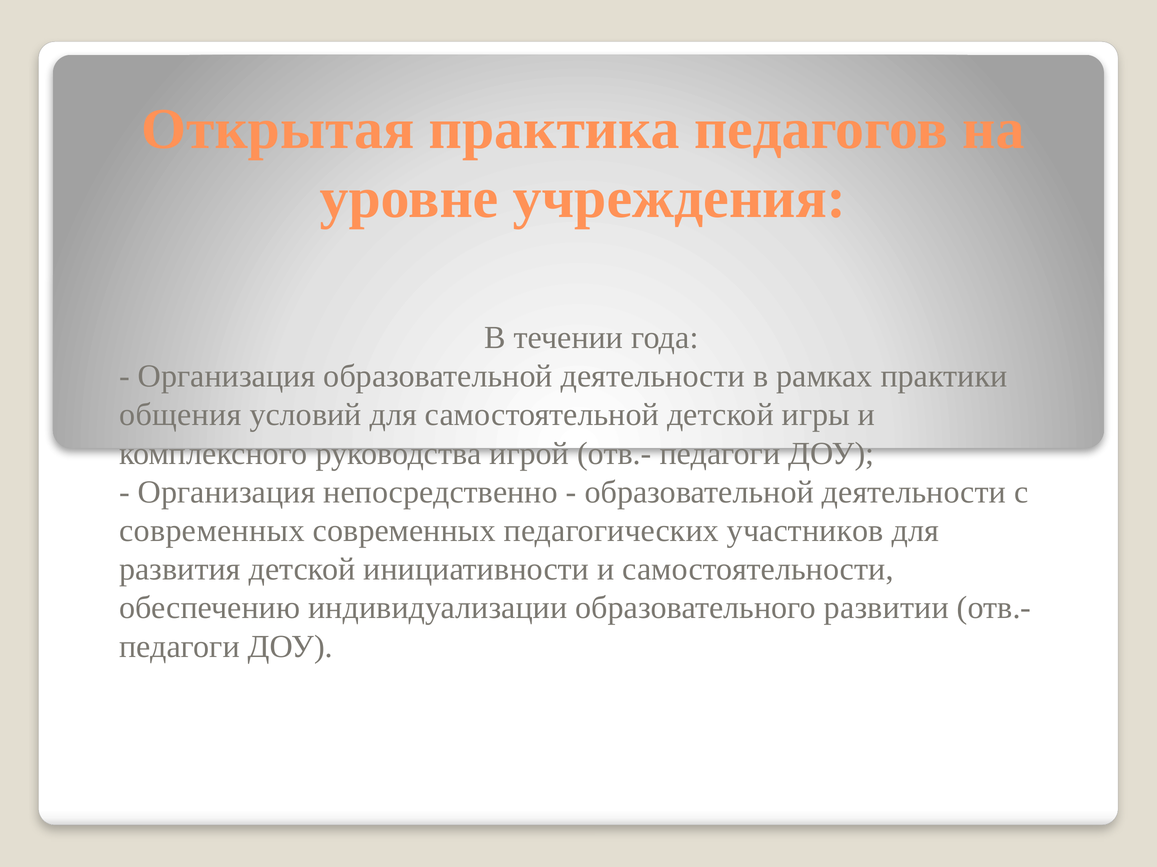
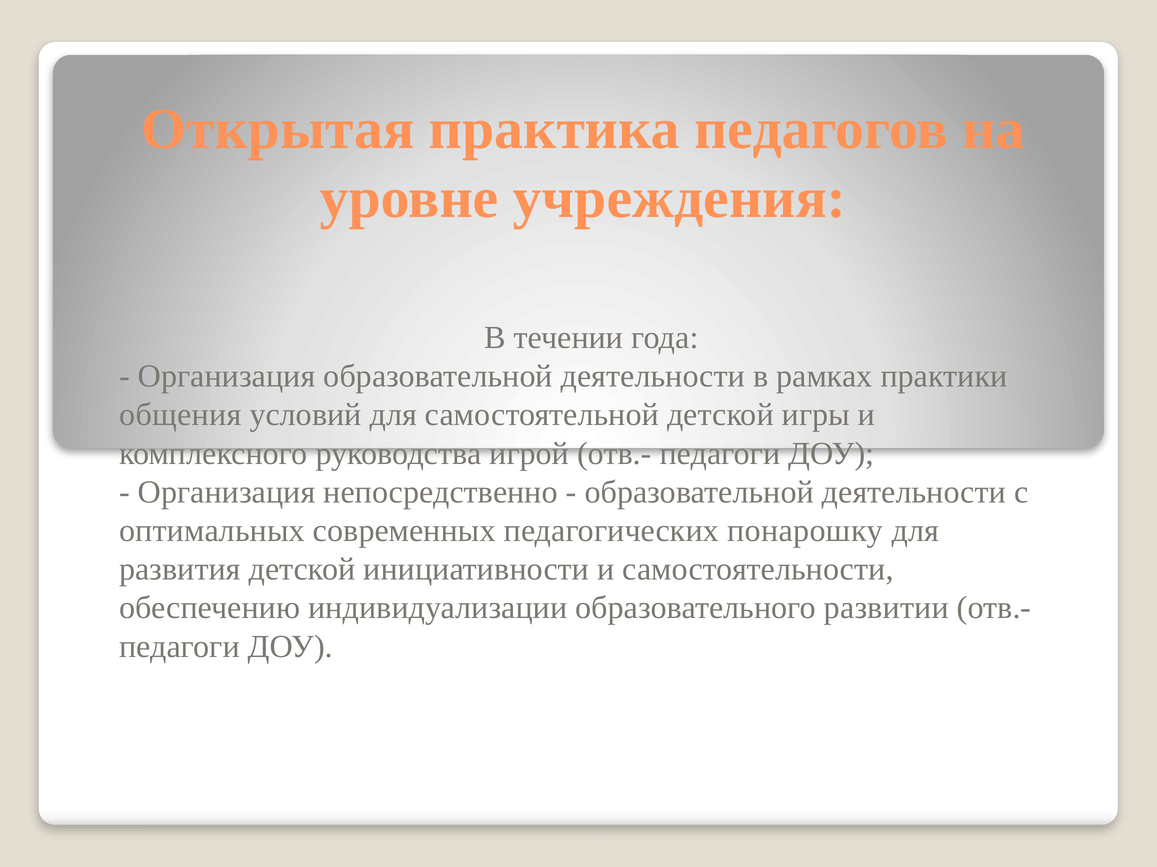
современных: современных -> оптимальных (212, 531)
участников: участников -> понарошку (805, 531)
